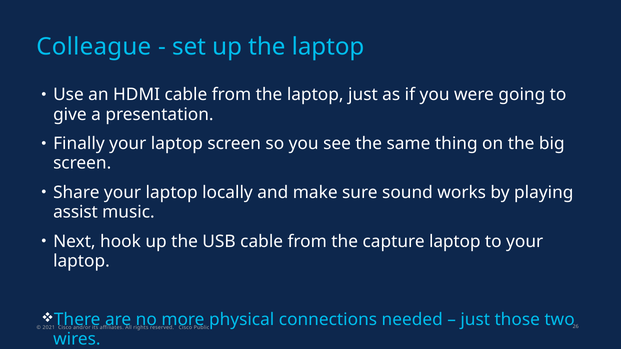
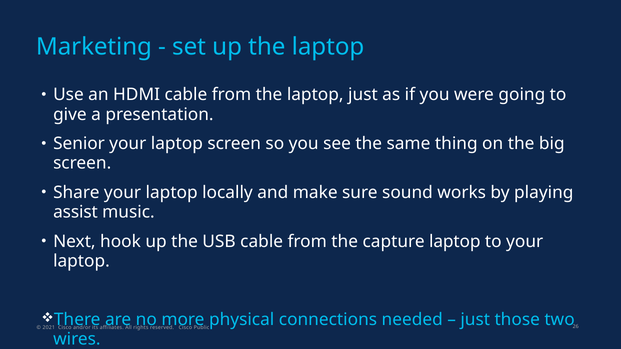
Colleague: Colleague -> Marketing (94, 47)
Finally: Finally -> Senior (79, 144)
